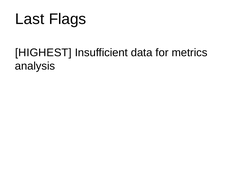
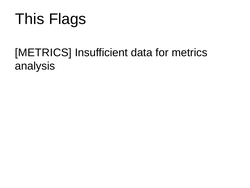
Last: Last -> This (30, 19)
HIGHEST: HIGHEST -> METRICS (43, 52)
